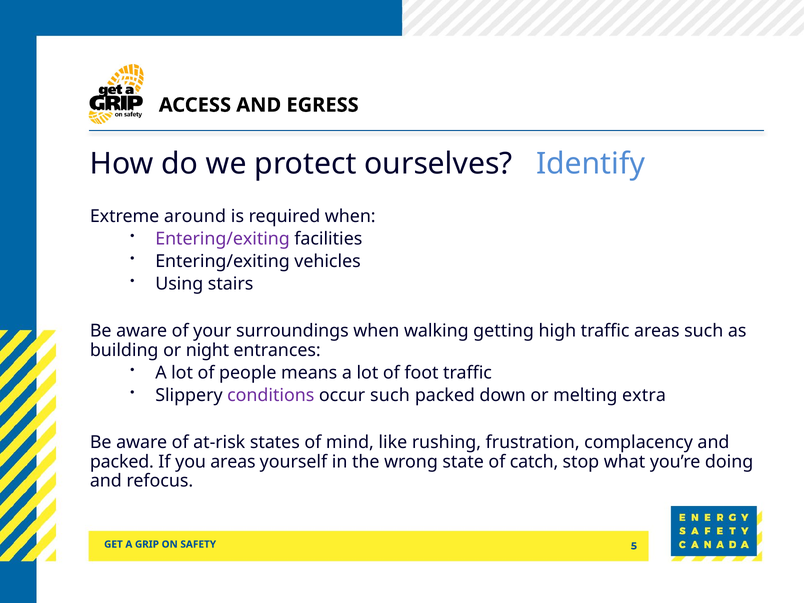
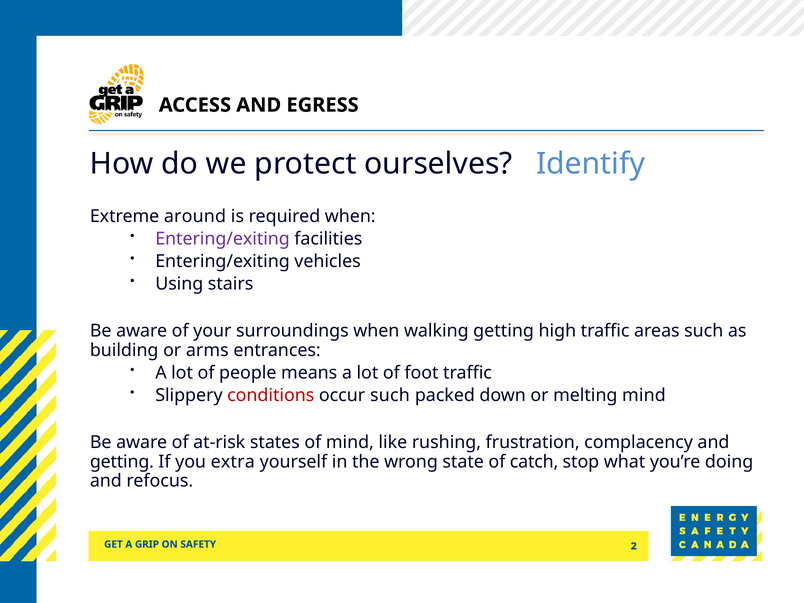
night: night -> arms (207, 350)
conditions colour: purple -> red (271, 395)
melting extra: extra -> mind (644, 395)
packed: packed -> getting (122, 462)
you areas: areas -> extra (233, 462)
5: 5 -> 2 (634, 546)
